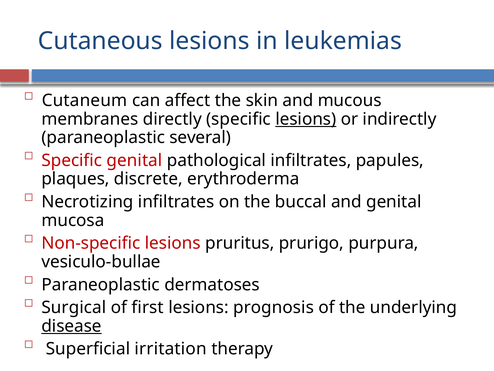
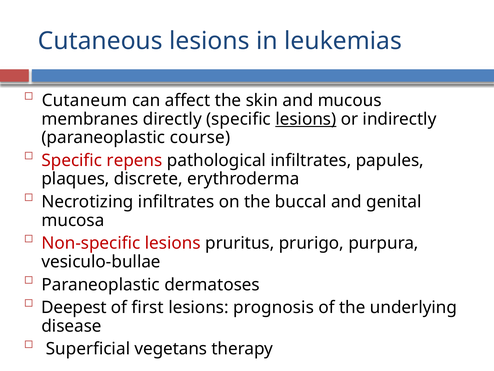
several: several -> course (200, 137)
Specific genital: genital -> repens (135, 160)
Surgical: Surgical -> Deepest (74, 307)
disease underline: present -> none (72, 326)
irritation: irritation -> vegetans (171, 348)
